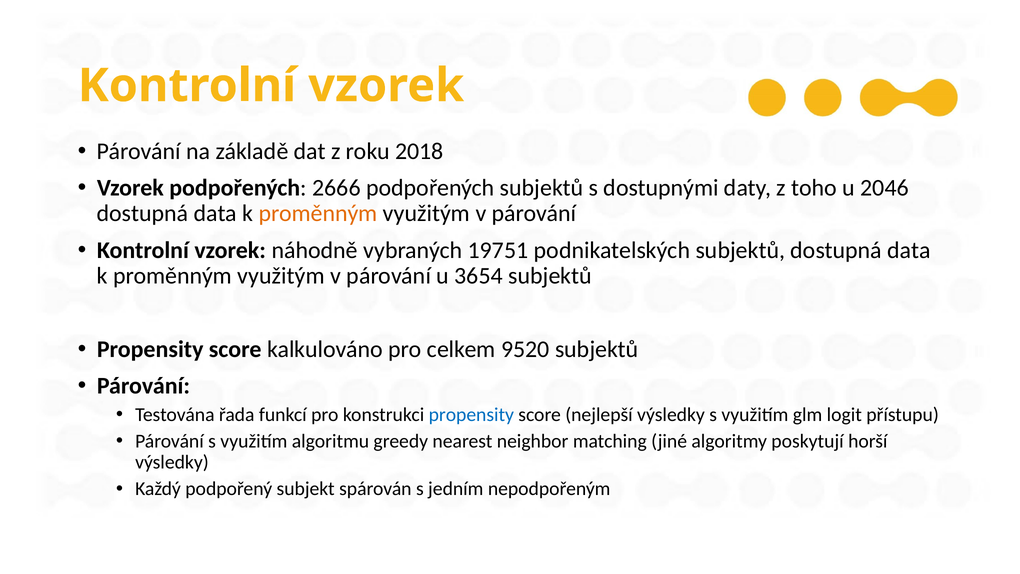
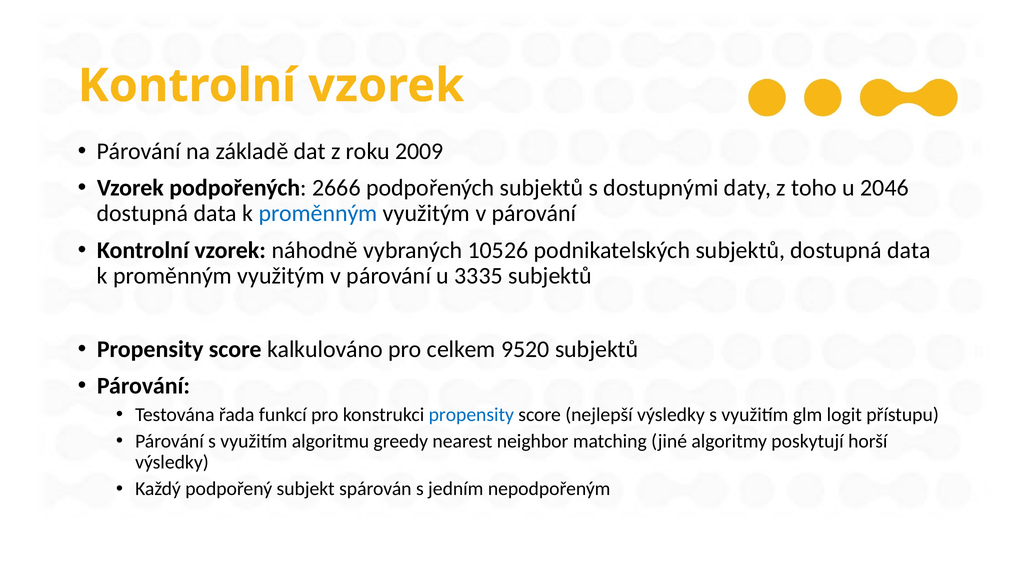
2018: 2018 -> 2009 (419, 151)
proměnným colour: orange -> blue (318, 214)
19751: 19751 -> 10526 (498, 250)
3654: 3654 -> 3335 (479, 276)
